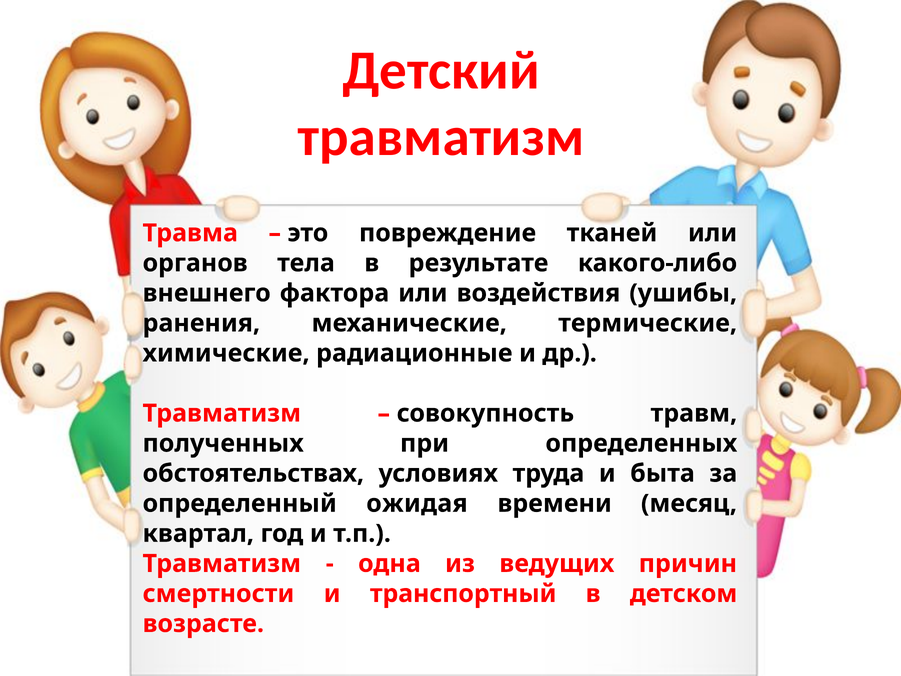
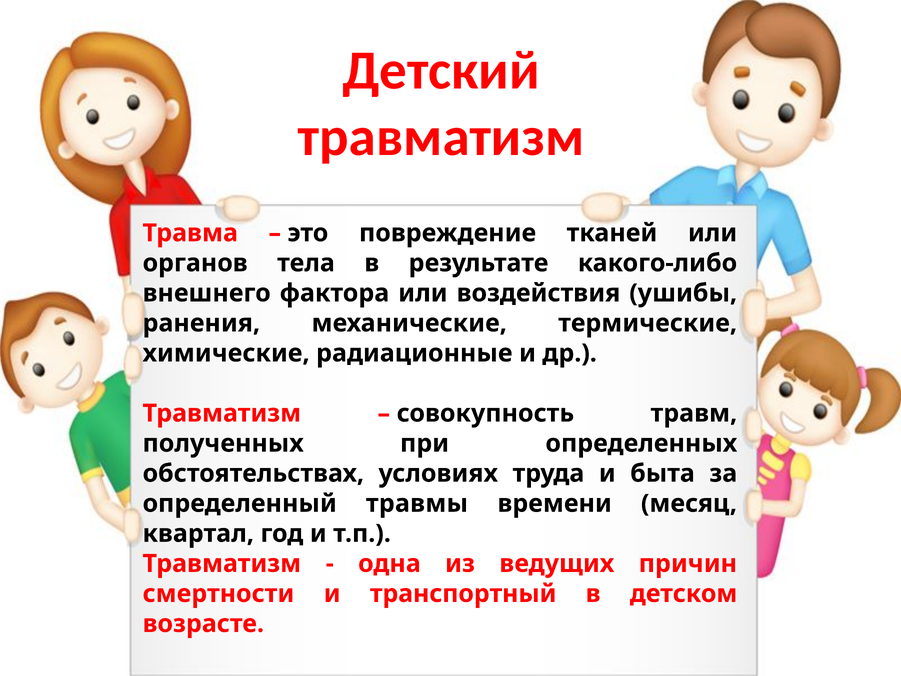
ожидая: ожидая -> травмы (417, 503)
